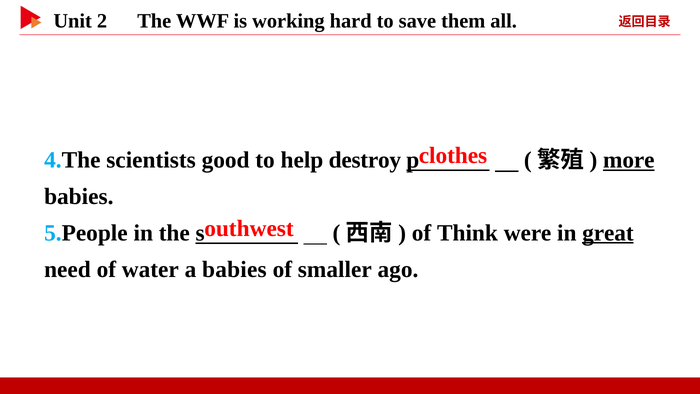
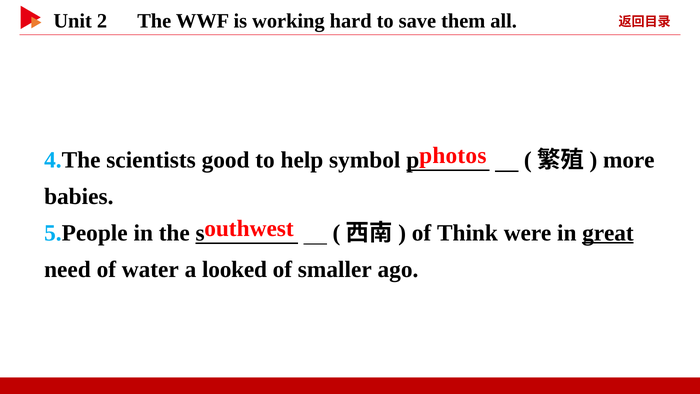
clothes: clothes -> photos (453, 156)
destroy: destroy -> symbol (365, 160)
more underline: present -> none (629, 160)
a babies: babies -> looked (235, 269)
